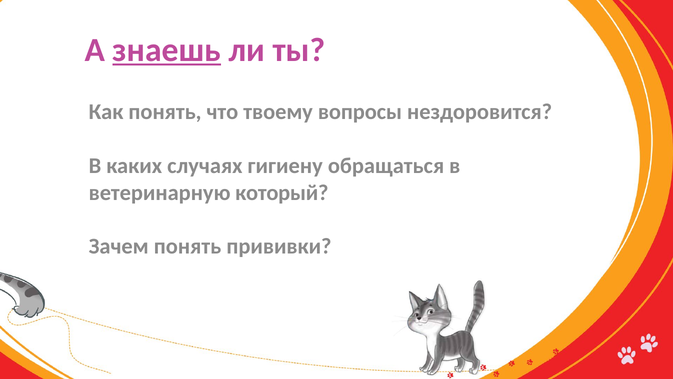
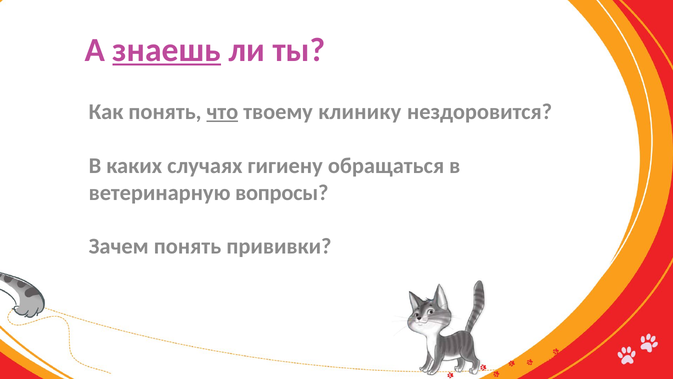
что underline: none -> present (222, 112)
вопросы: вопросы -> клинику (360, 112)
который: который -> вопросы (282, 192)
